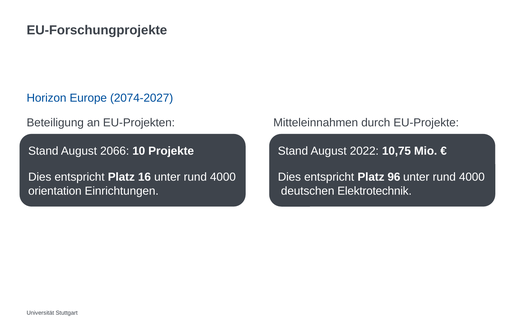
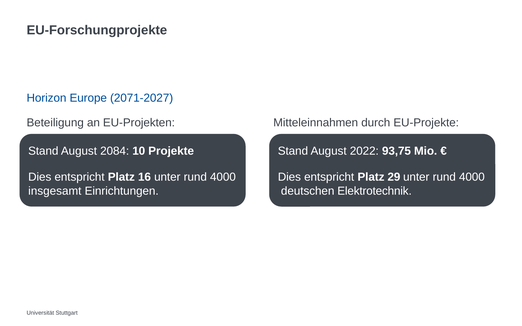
2074-2027: 2074-2027 -> 2071-2027 (142, 98)
2066: 2066 -> 2084 (115, 151)
10,75: 10,75 -> 93,75 (396, 151)
96: 96 -> 29 (394, 177)
orientation: orientation -> insgesamt (55, 191)
